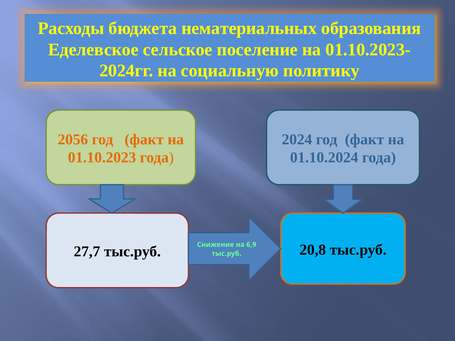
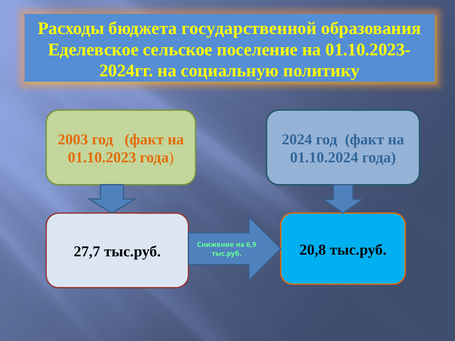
нематериальных: нематериальных -> государственной (249, 28)
2056: 2056 -> 2003 (73, 139)
